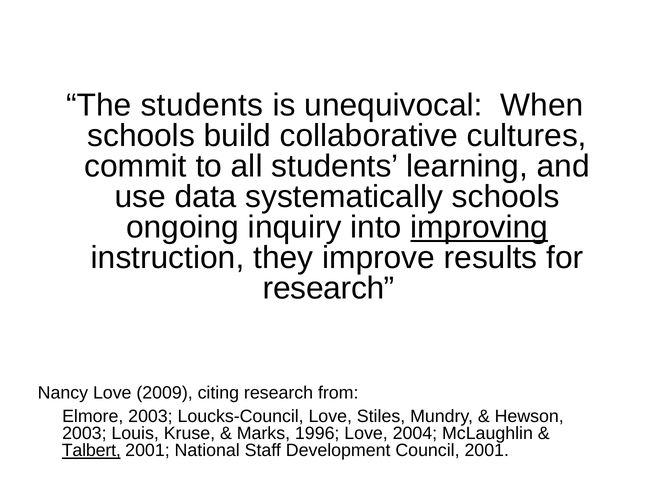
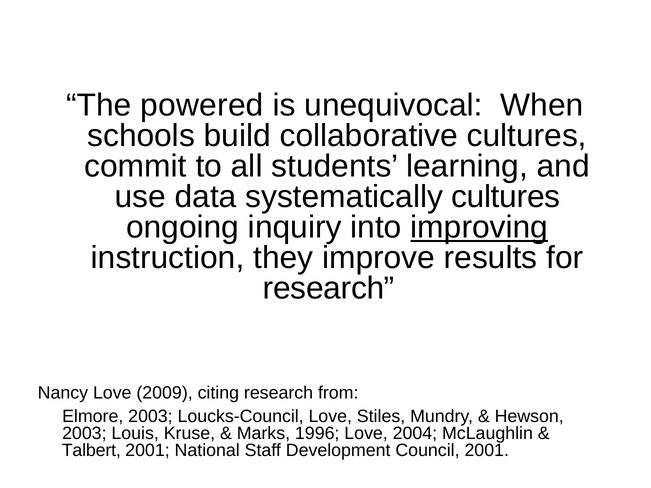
The students: students -> powered (202, 105)
systematically schools: schools -> cultures (506, 197)
Talbert underline: present -> none (91, 451)
